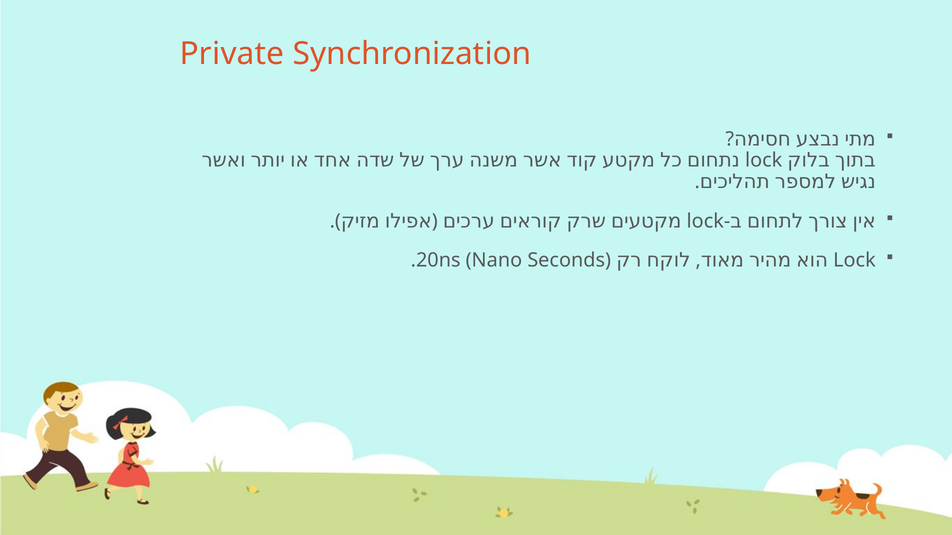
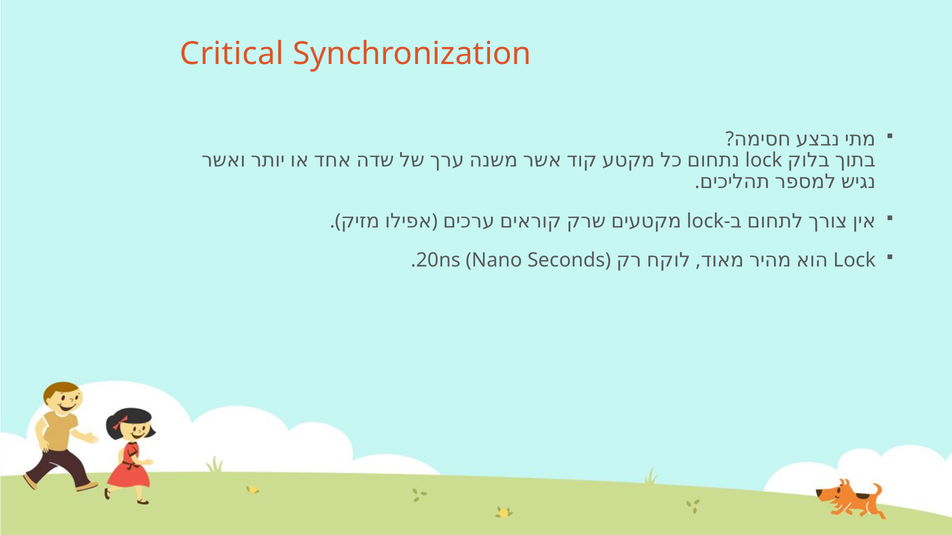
Private: Private -> Critical (232, 54)
